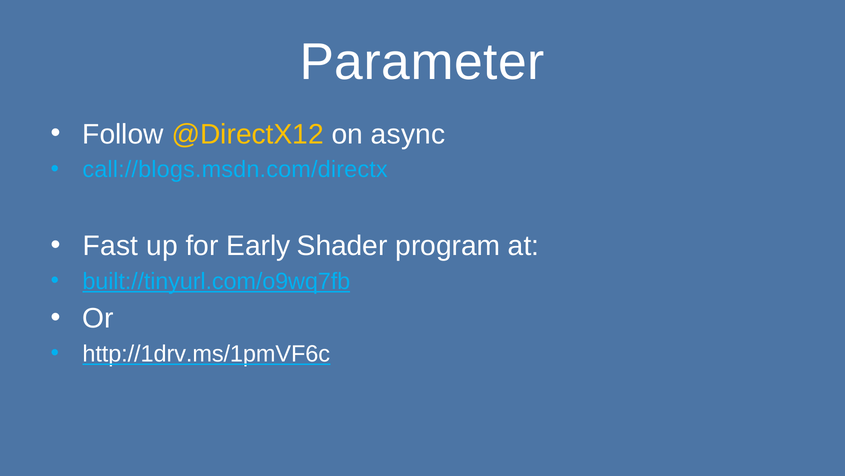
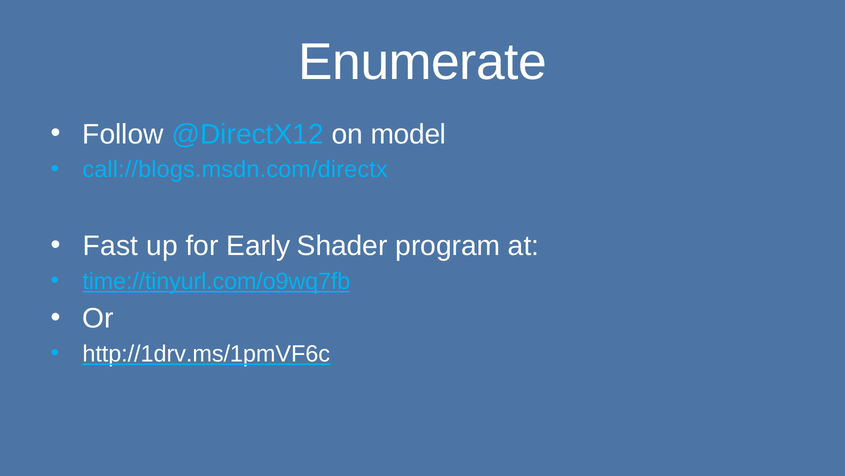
Parameter: Parameter -> Enumerate (423, 62)
@DirectX12 colour: yellow -> light blue (248, 134)
async: async -> model (408, 134)
built://tinyurl.com/o9wq7fb: built://tinyurl.com/o9wq7fb -> time://tinyurl.com/o9wq7fb (216, 281)
